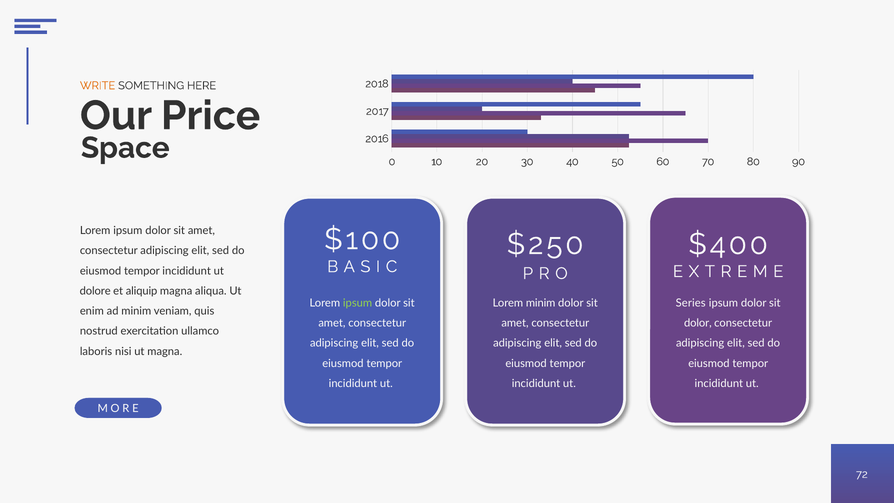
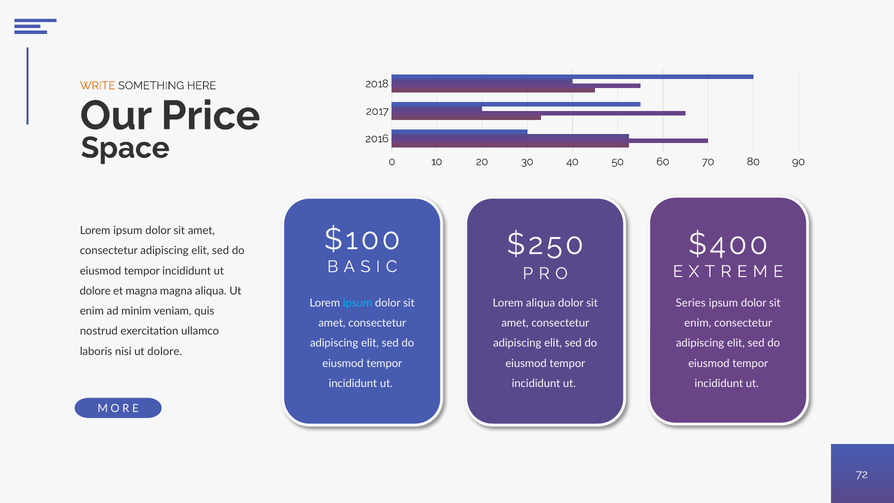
et aliquip: aliquip -> magna (142, 291)
ipsum colour: light green -> light blue (358, 303)
Lorem minim: minim -> aliqua (541, 303)
dolor: dolor -> enim (698, 323)
nisi ut magna: magna -> dolore (165, 351)
